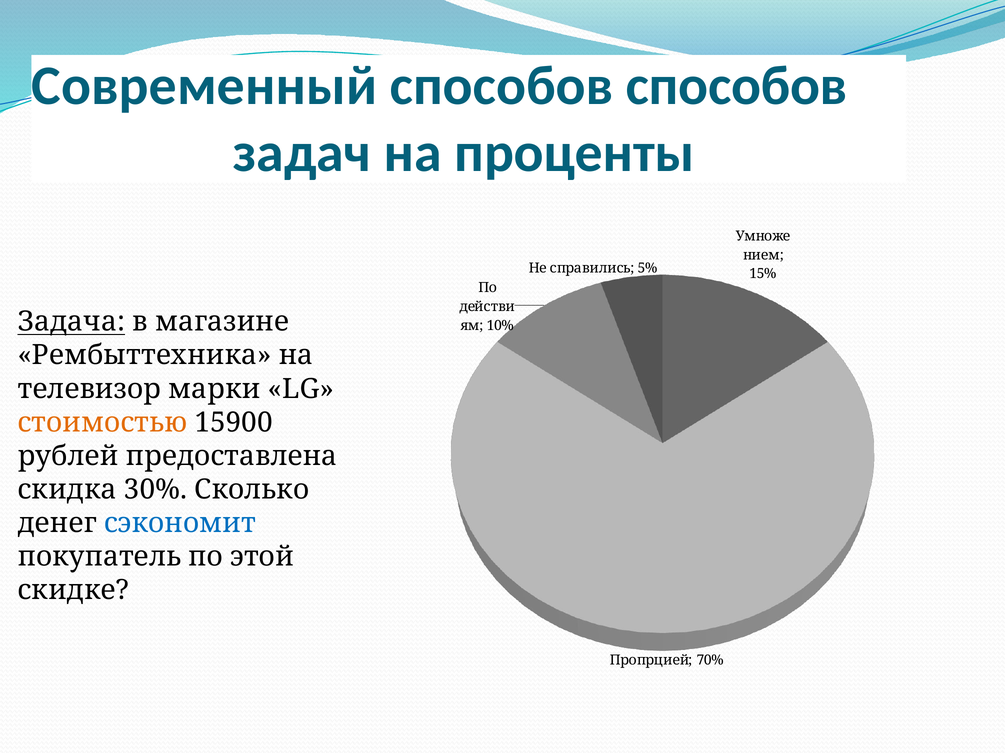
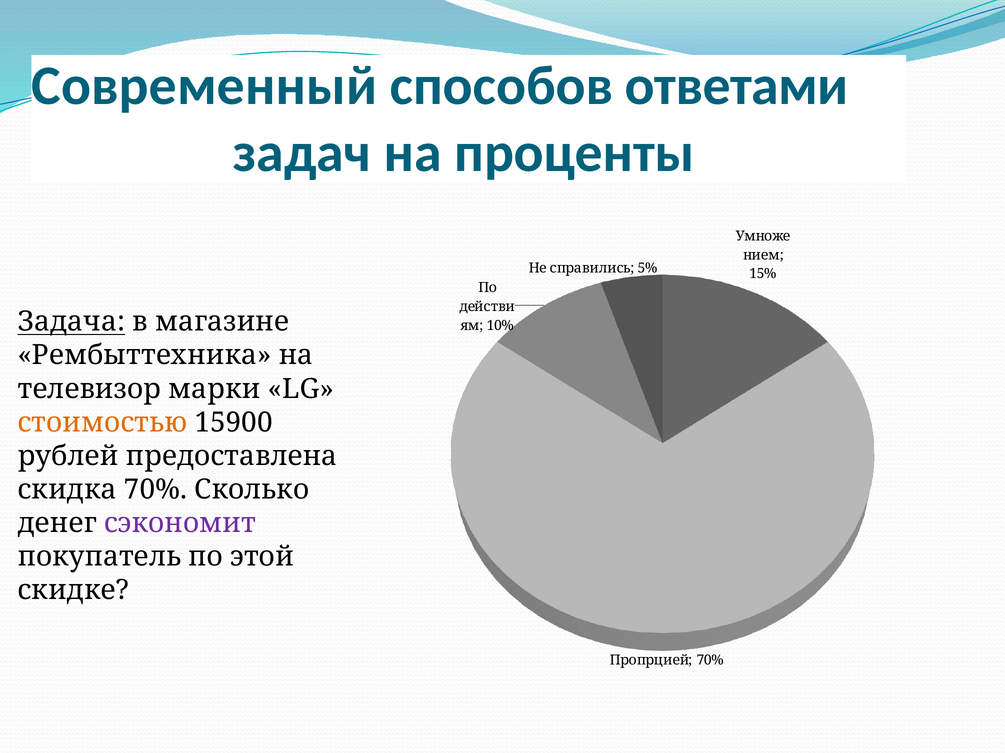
способов способов: способов -> ответами (737, 86)
скидка 30%: 30% -> 70% (156, 490)
сэкономит colour: blue -> purple (180, 523)
